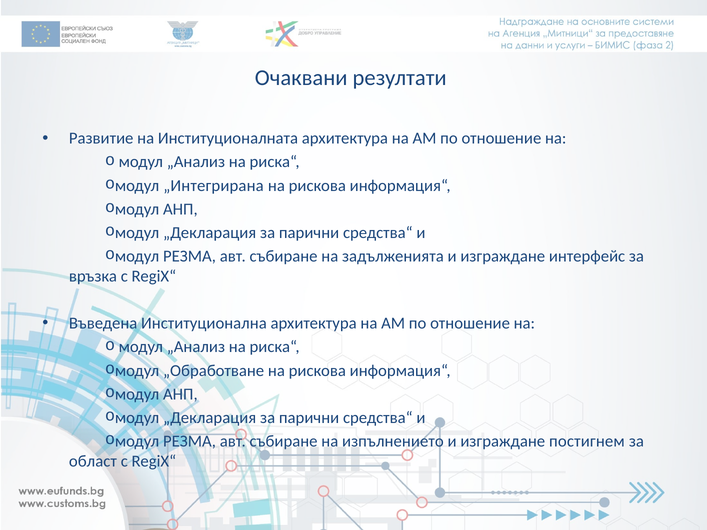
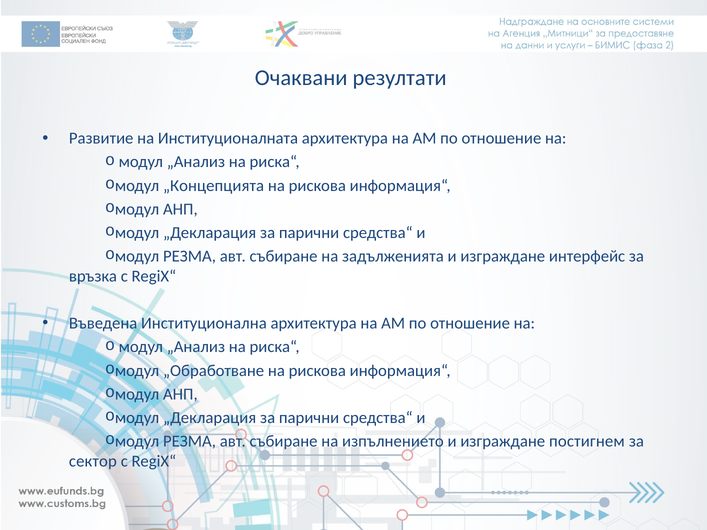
„Интегрирана: „Интегрирана -> „Концепцията (214, 186)
област: област -> сектор (93, 461)
